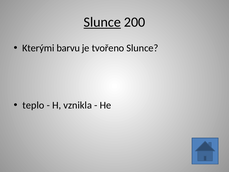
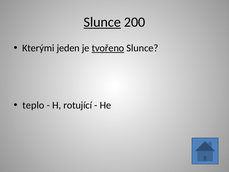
barvu: barvu -> jeden (68, 48)
tvořeno underline: none -> present (108, 48)
vznikla: vznikla -> rotující (78, 105)
